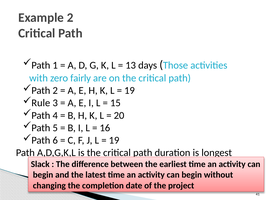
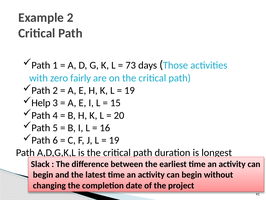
13: 13 -> 73 (131, 65)
Rule: Rule -> Help (41, 103)
